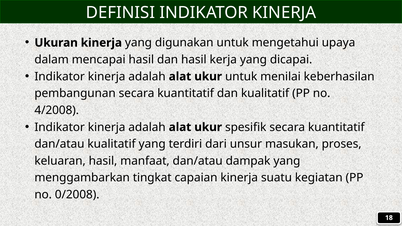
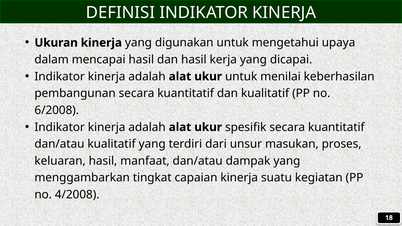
4/2008: 4/2008 -> 6/2008 (57, 110)
0/2008: 0/2008 -> 4/2008 (77, 195)
